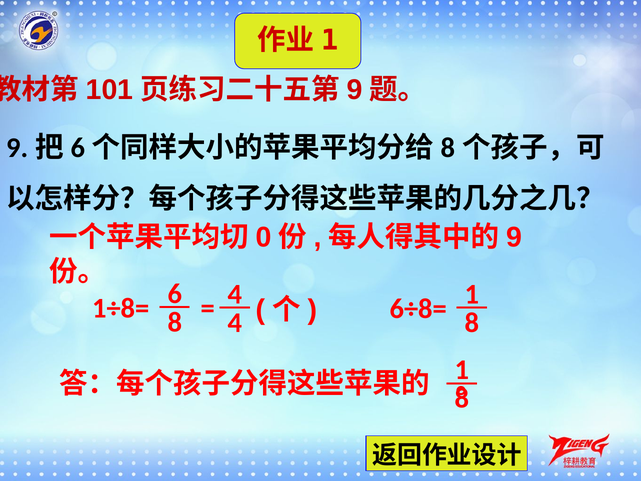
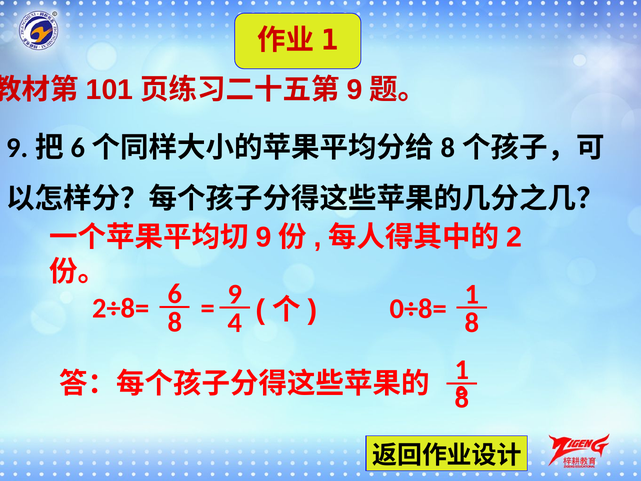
0: 0 -> 9 (264, 237)
9: 9 -> 2 (514, 237)
1÷8=: 1÷8= -> 2÷8= (121, 308)
4: 4 -> 9 (235, 294)
6÷8=: 6÷8= -> 0÷8= (418, 308)
